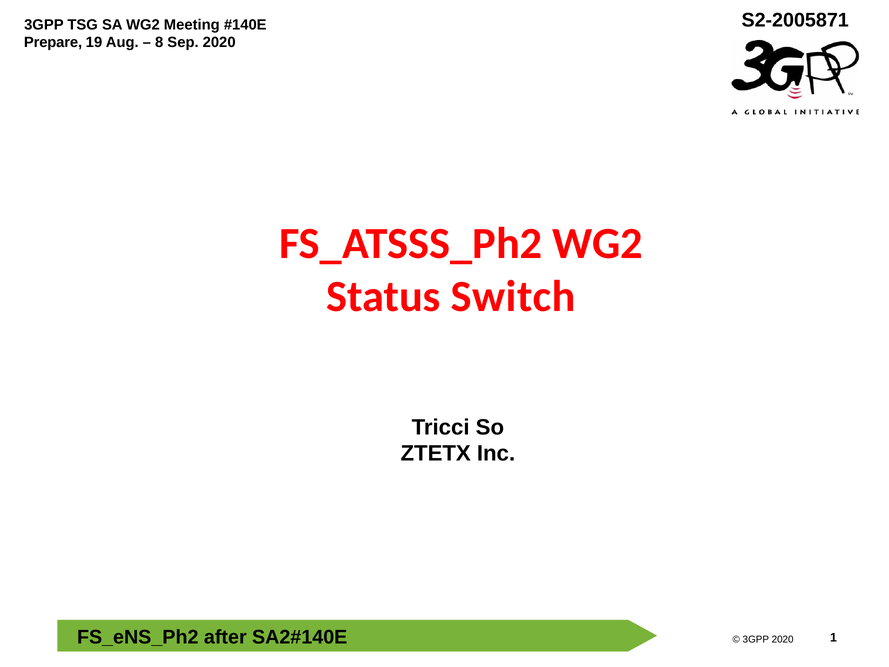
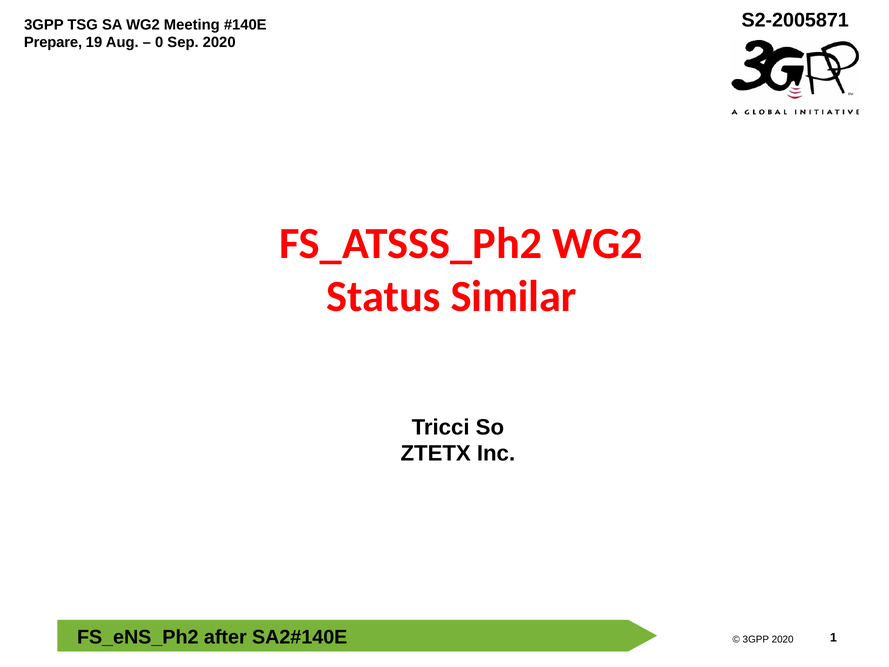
8: 8 -> 0 (159, 43)
Switch: Switch -> Similar (514, 297)
